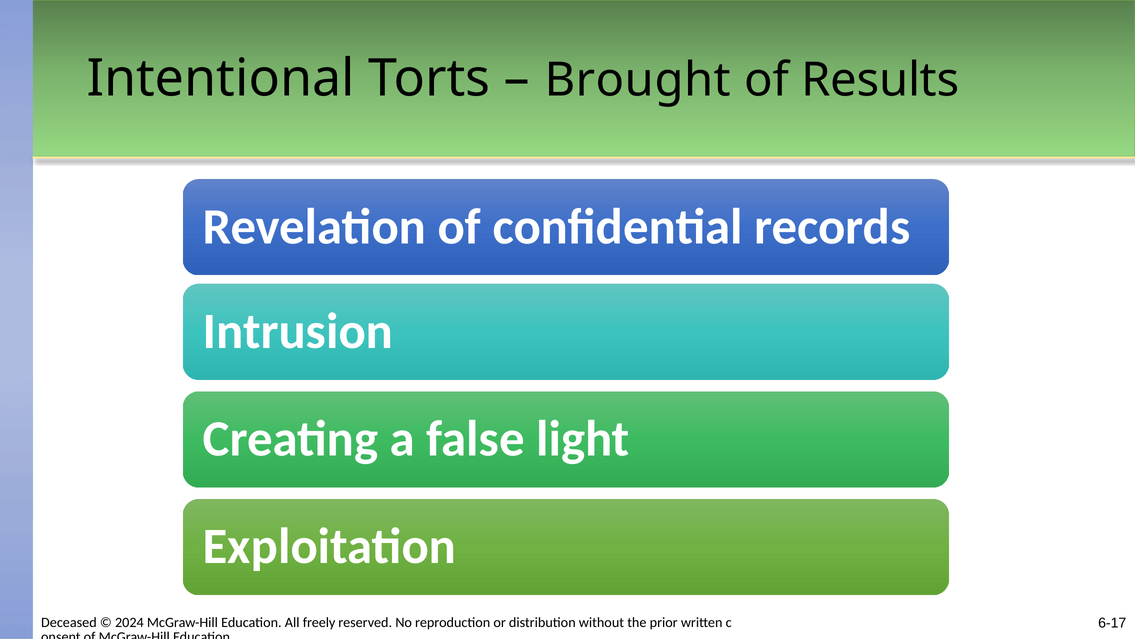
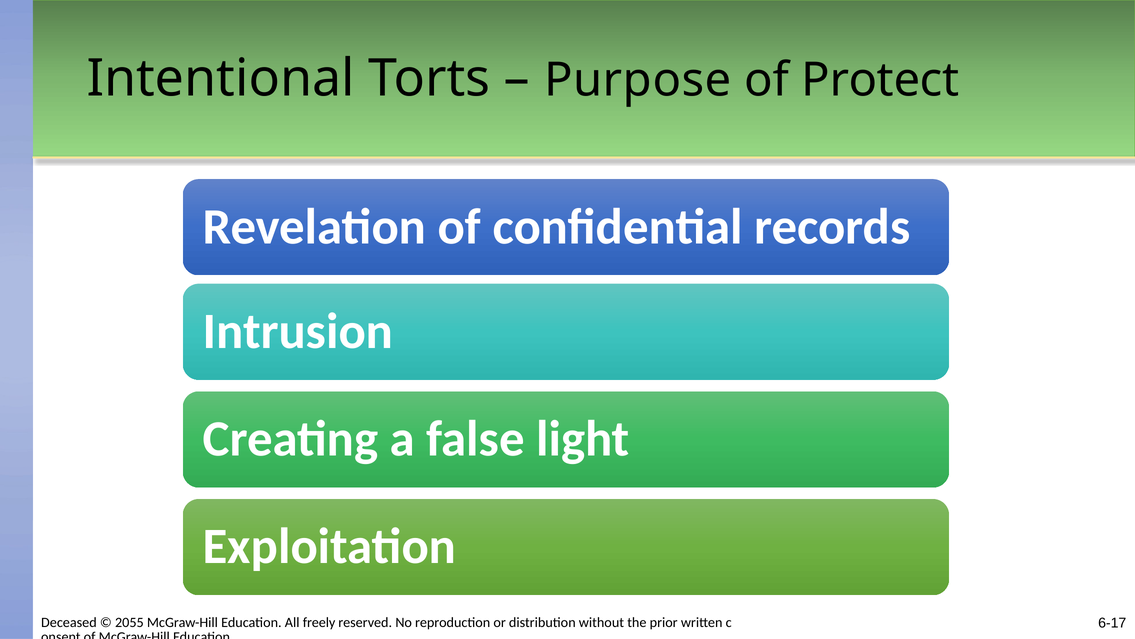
Brought: Brought -> Purpose (638, 80)
Results: Results -> Protect (880, 80)
2024: 2024 -> 2055 (129, 622)
